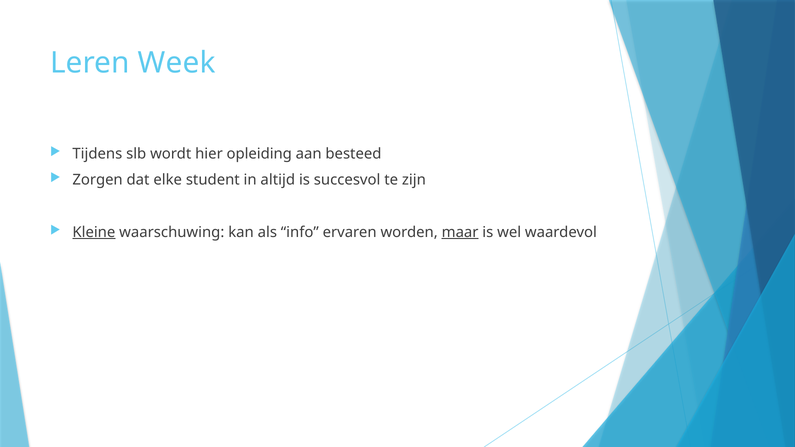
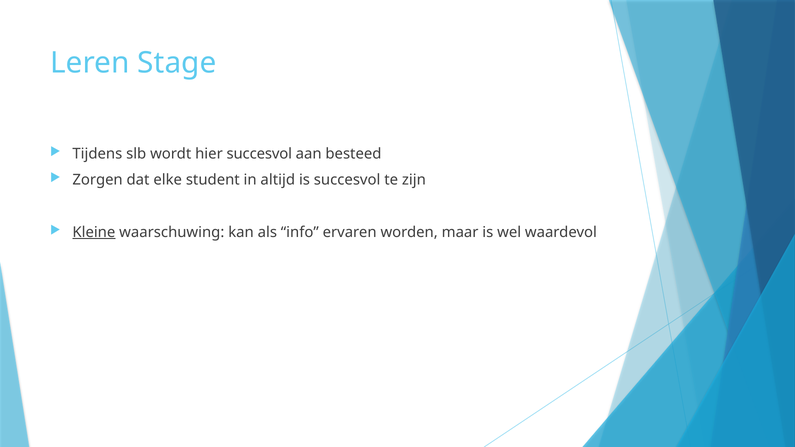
Week: Week -> Stage (177, 63)
hier opleiding: opleiding -> succesvol (259, 154)
maar underline: present -> none (460, 232)
